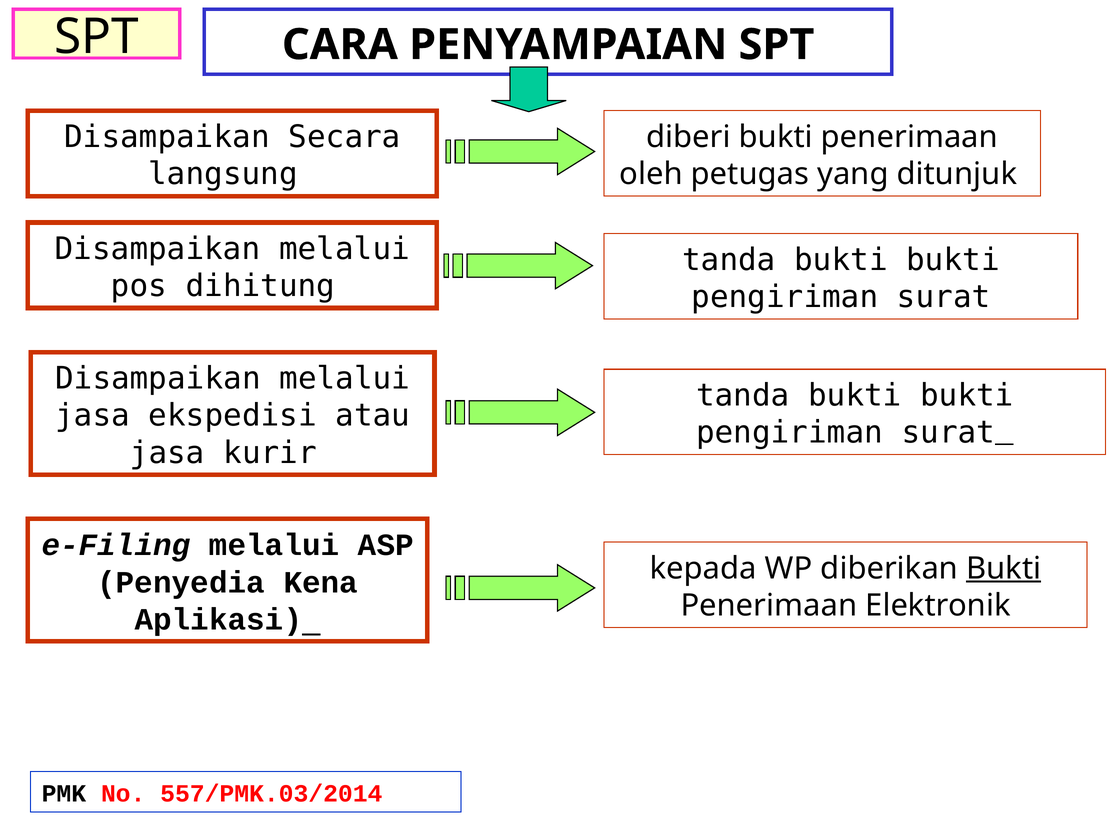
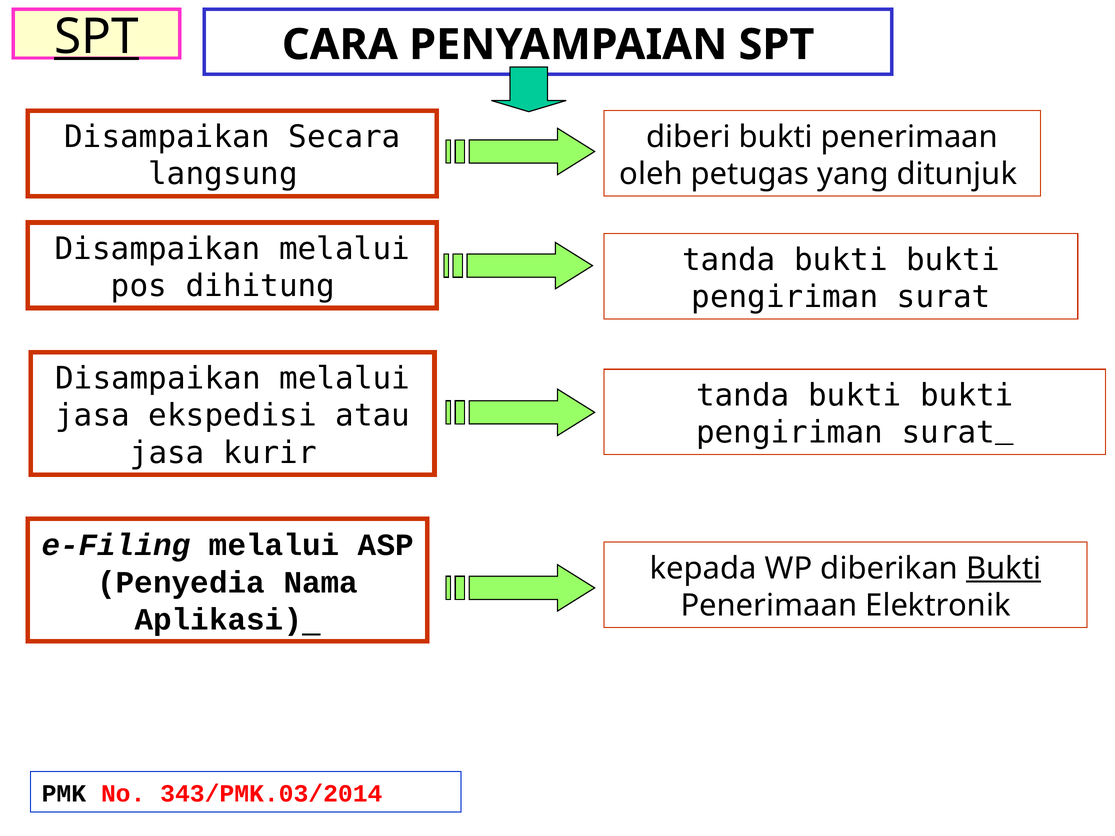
SPT underline: none -> present (97, 37)
Kena: Kena -> Nama (321, 582)
557/PMK.03/2014: 557/PMK.03/2014 -> 343/PMK.03/2014 (271, 794)
